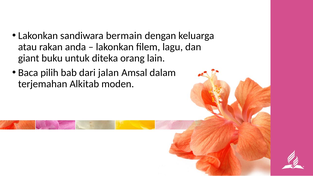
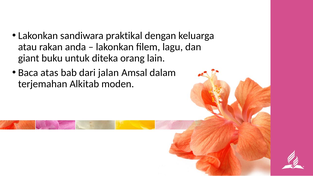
bermain: bermain -> praktikal (124, 36)
pilih: pilih -> atas (49, 73)
